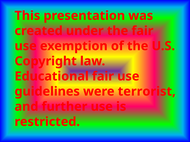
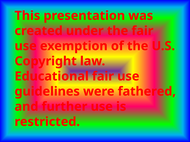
terrorist: terrorist -> fathered (147, 92)
